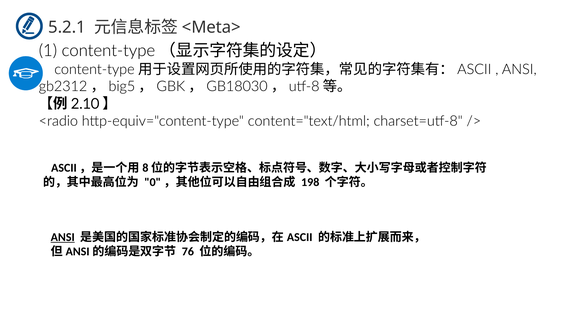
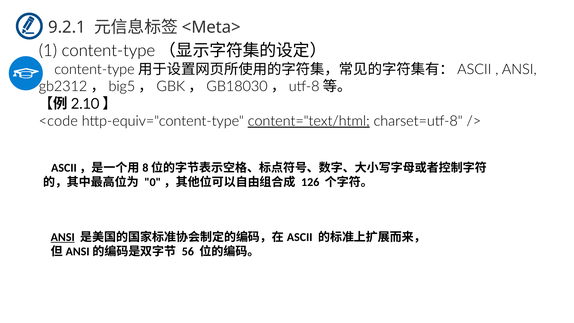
5.2.1: 5.2.1 -> 9.2.1 (67, 27)
<radio: <radio -> <code (58, 121)
content="text/html underline: none -> present (309, 121)
198: 198 -> 126 (310, 182)
76: 76 -> 56 (188, 252)
